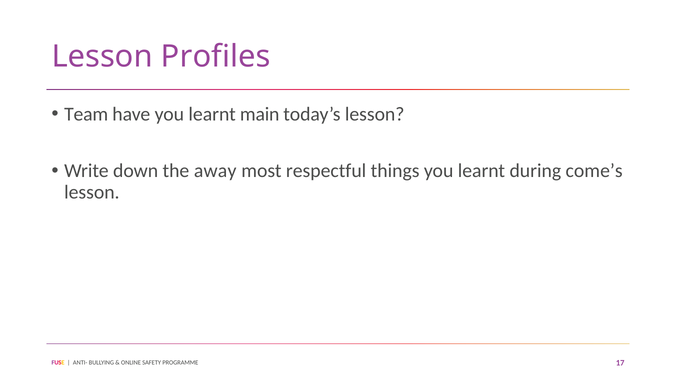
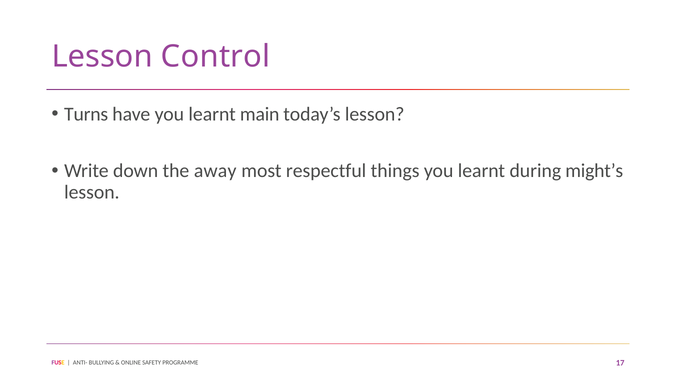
Profiles: Profiles -> Control (216, 57)
Team: Team -> Turns (86, 114)
come’s: come’s -> might’s (594, 171)
